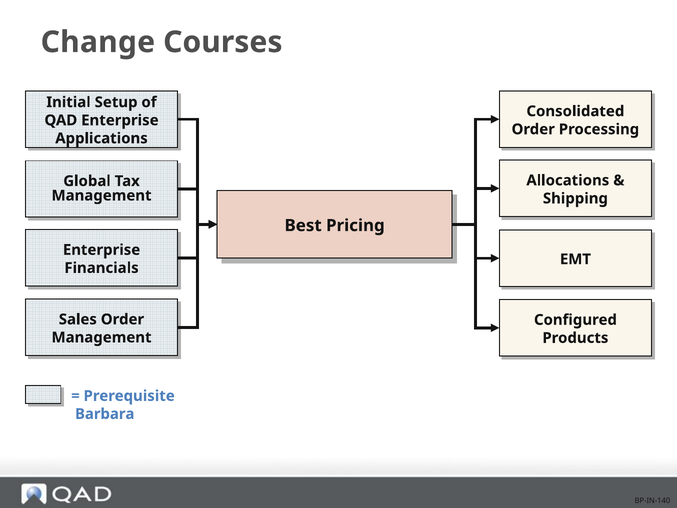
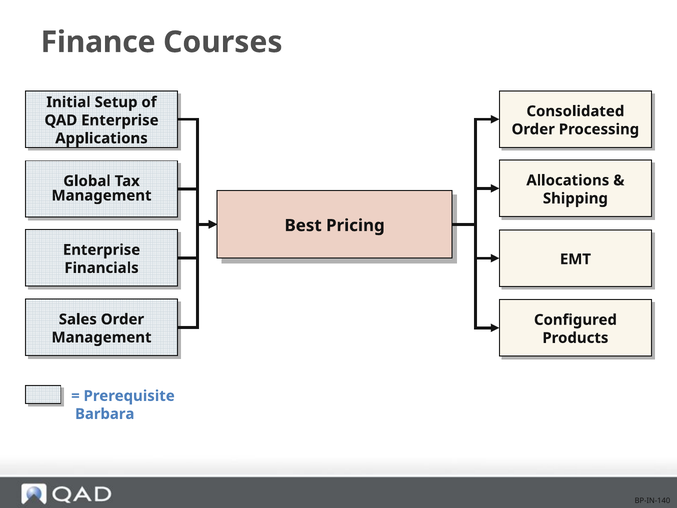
Change: Change -> Finance (98, 42)
